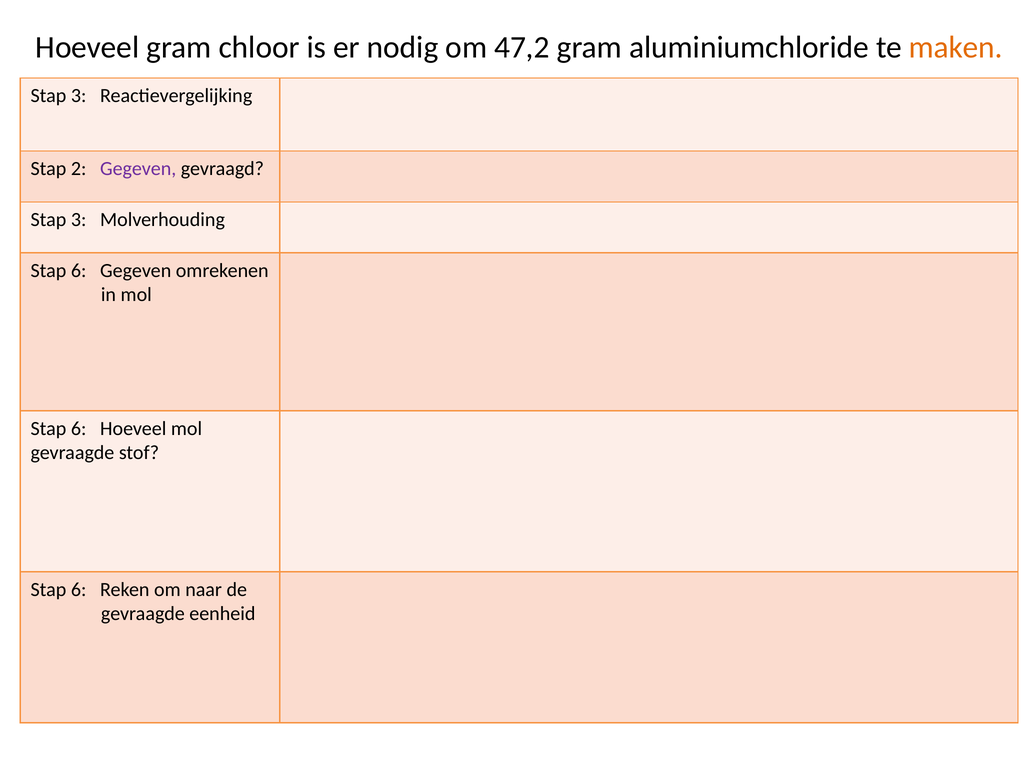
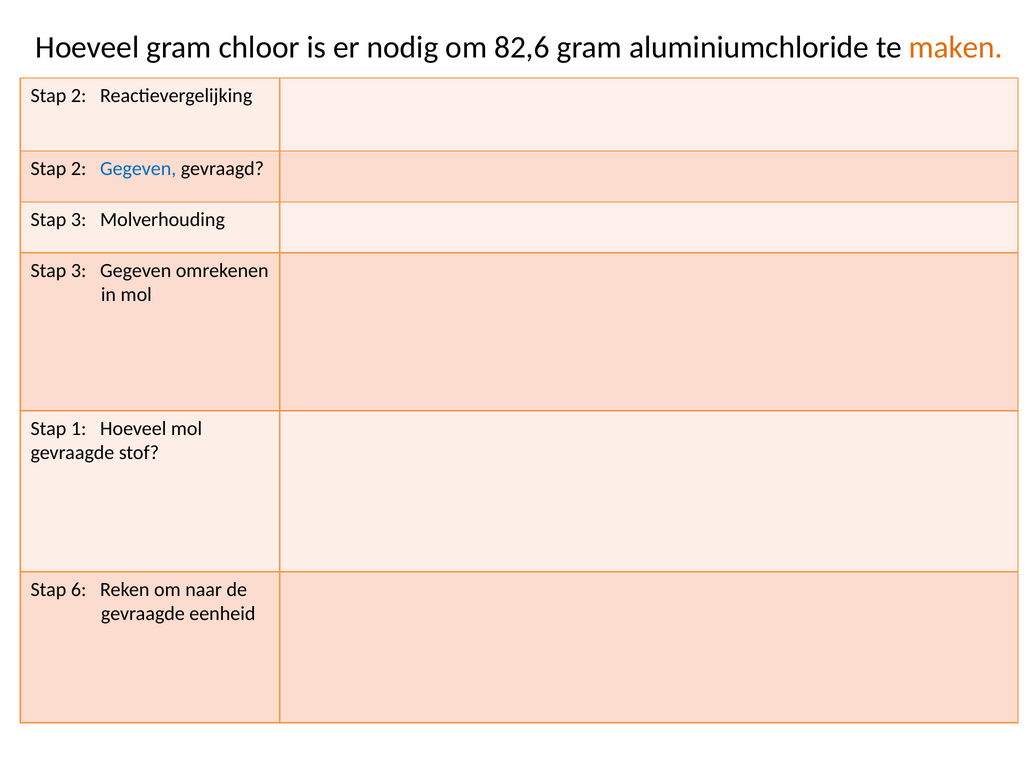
47,2: 47,2 -> 82,6 (522, 47)
3: 3 -> 2 (79, 96)
Gegeven colour: purple -> blue (138, 169)
6: 6 -> 3 (79, 270)
6: 6 -> 1 (79, 428)
